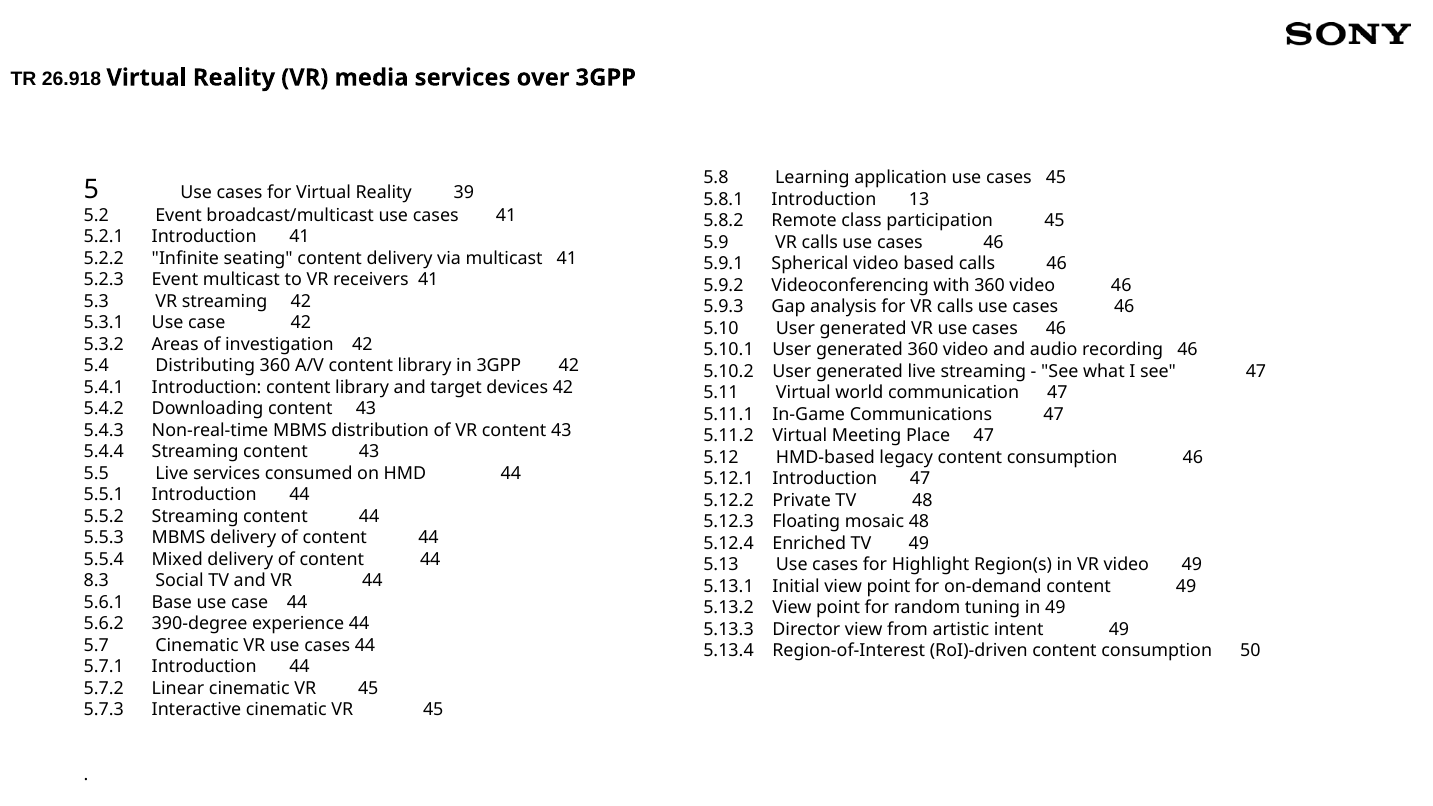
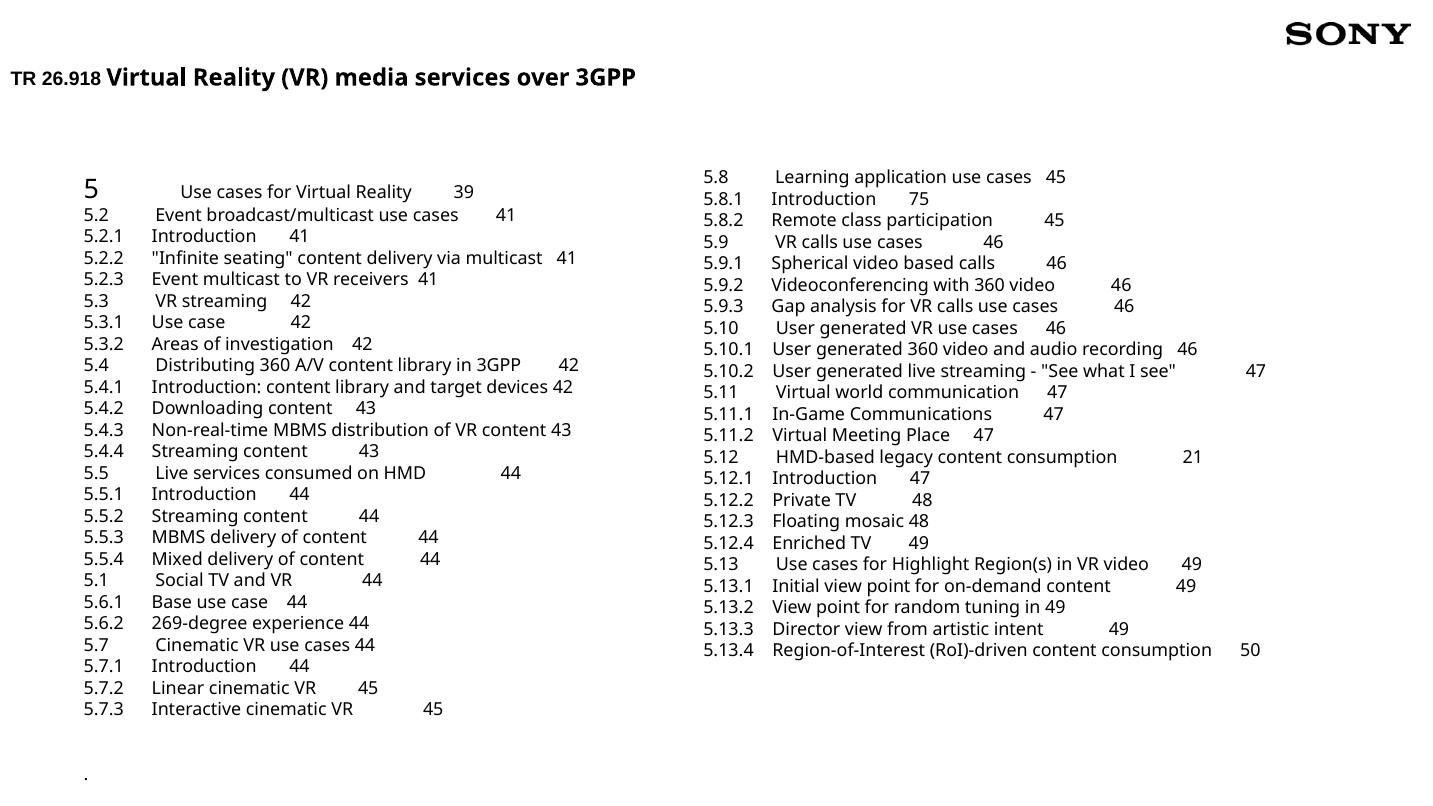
13: 13 -> 75 (919, 200)
consumption 46: 46 -> 21 (1193, 457)
8.3: 8.3 -> 5.1 (96, 581)
390-degree: 390-degree -> 269-degree (200, 624)
